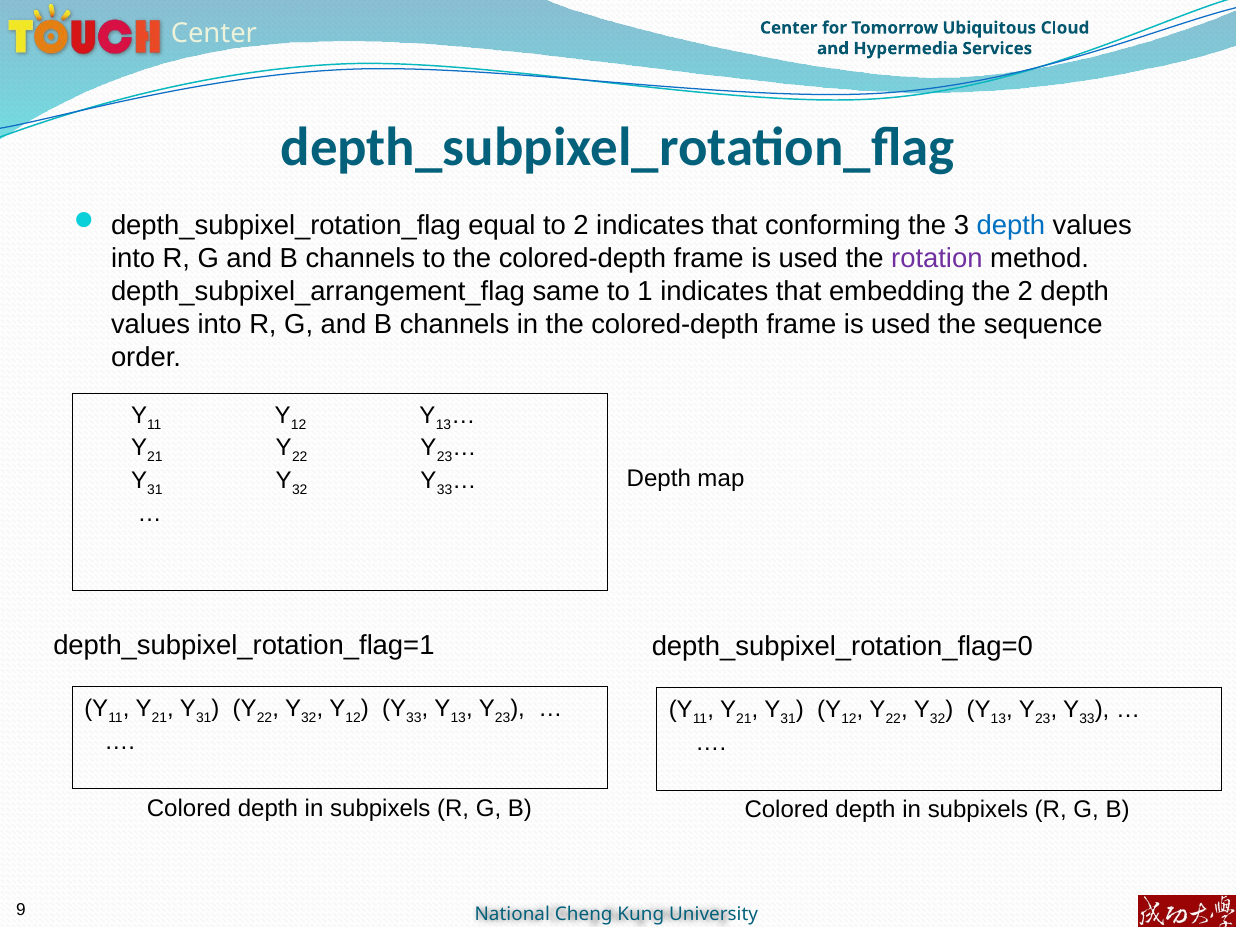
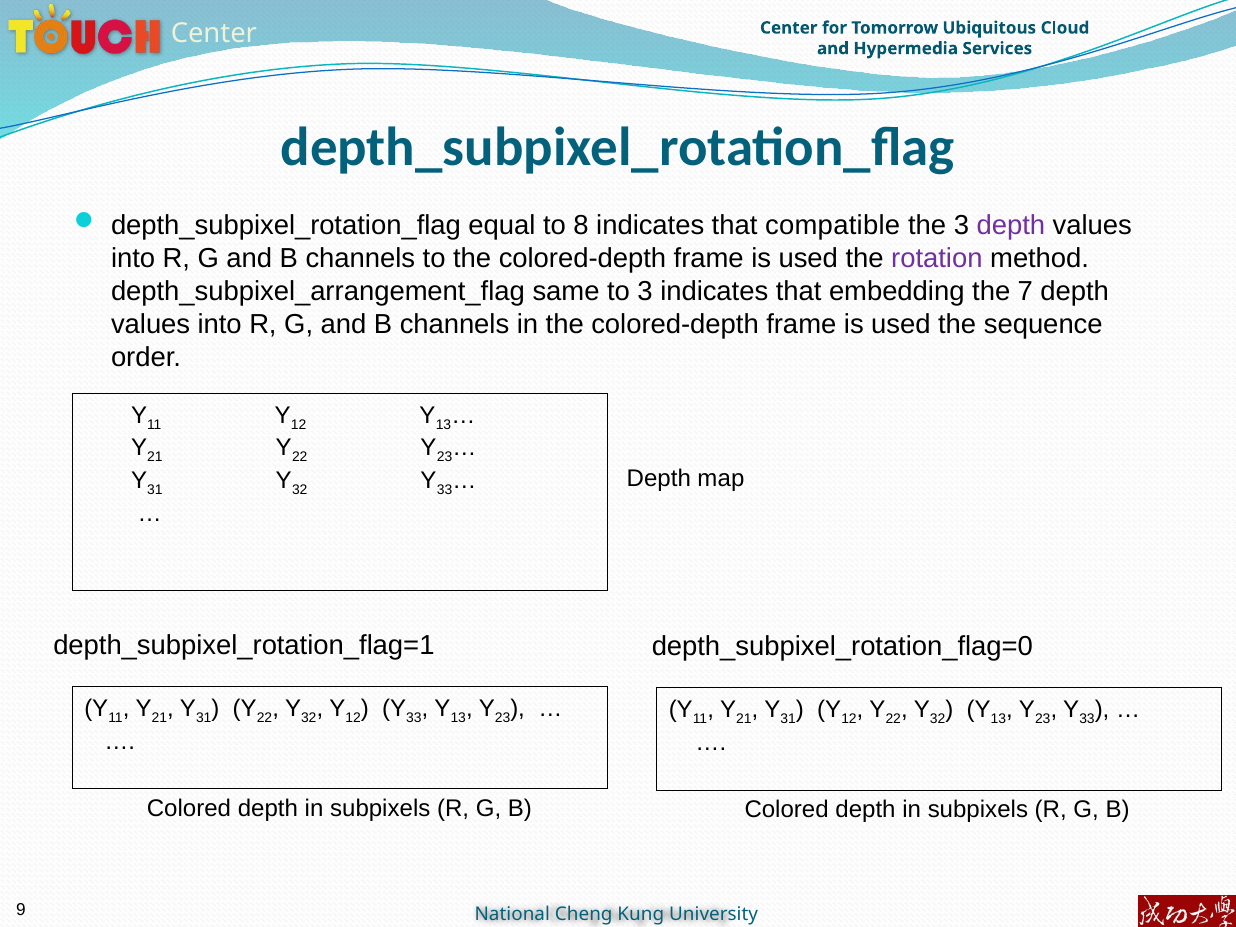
to 2: 2 -> 8 (581, 225)
conforming: conforming -> compatible (833, 225)
depth colour: blue -> purple (1011, 225)
to 1: 1 -> 3 (645, 291)
the 2: 2 -> 7 (1025, 291)
